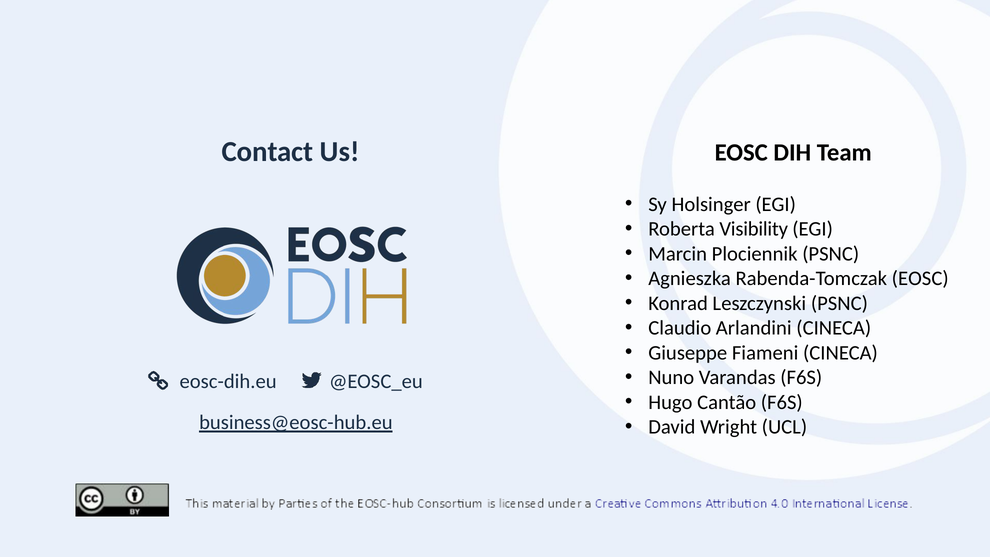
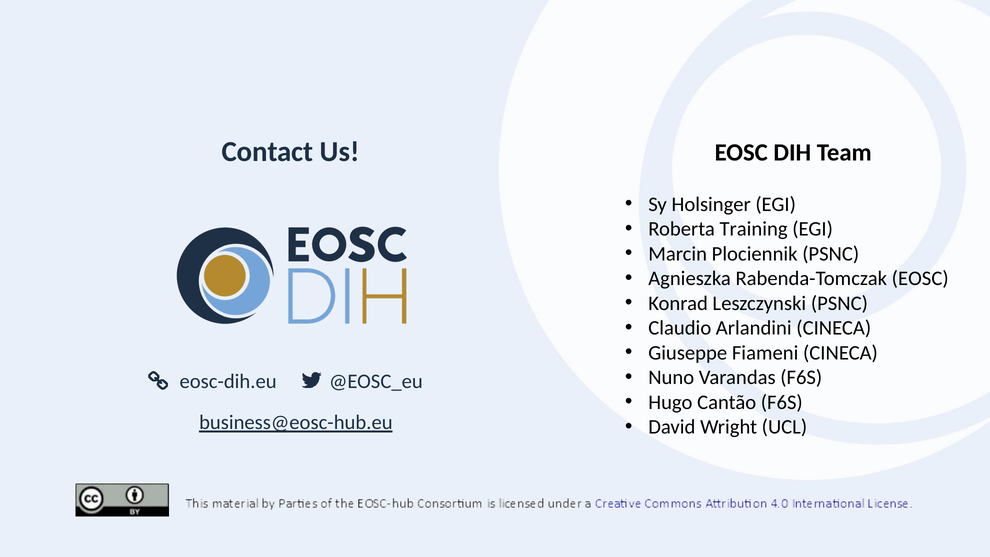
Visibility: Visibility -> Training (754, 229)
